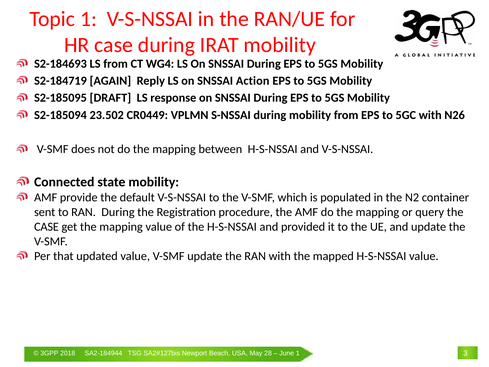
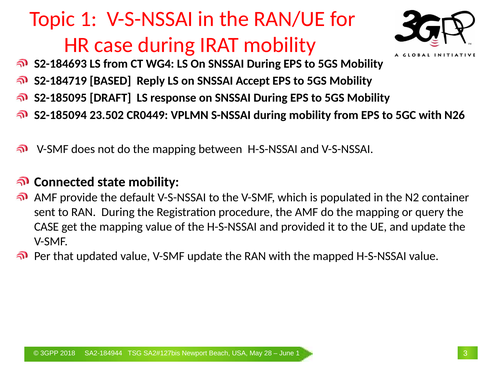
AGAIN: AGAIN -> BASED (110, 81)
Action: Action -> Accept (253, 81)
